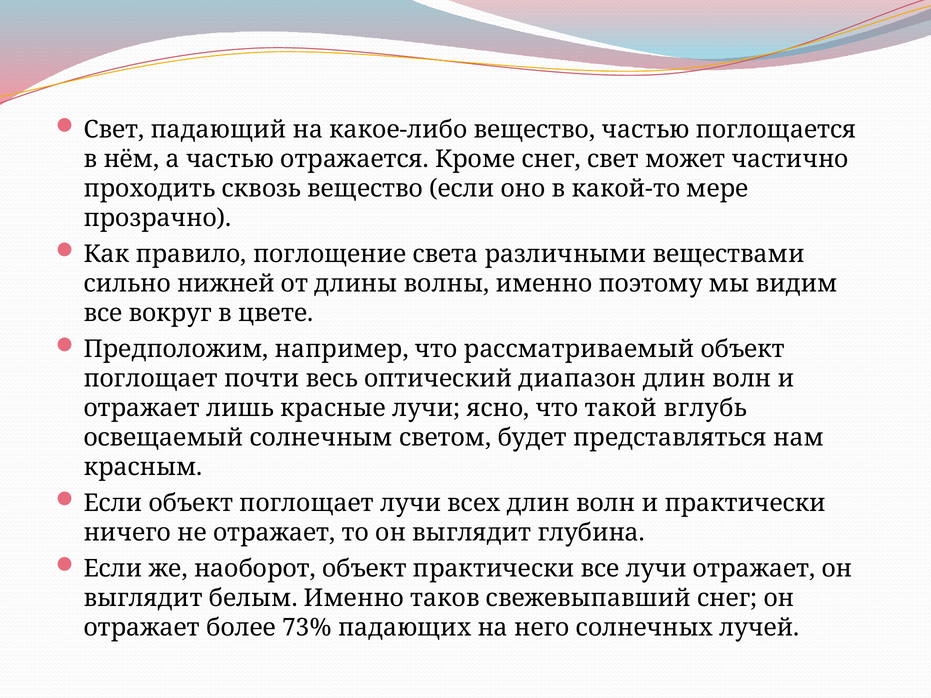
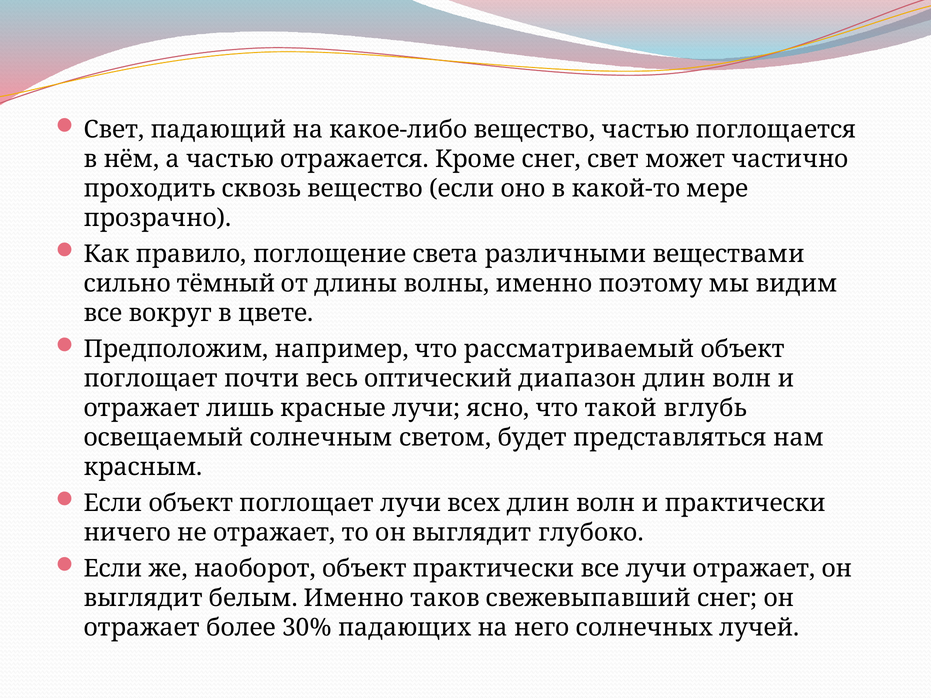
нижней: нижней -> тёмный (226, 284)
глубина: глубина -> глубоко (591, 533)
73%: 73% -> 30% (307, 628)
